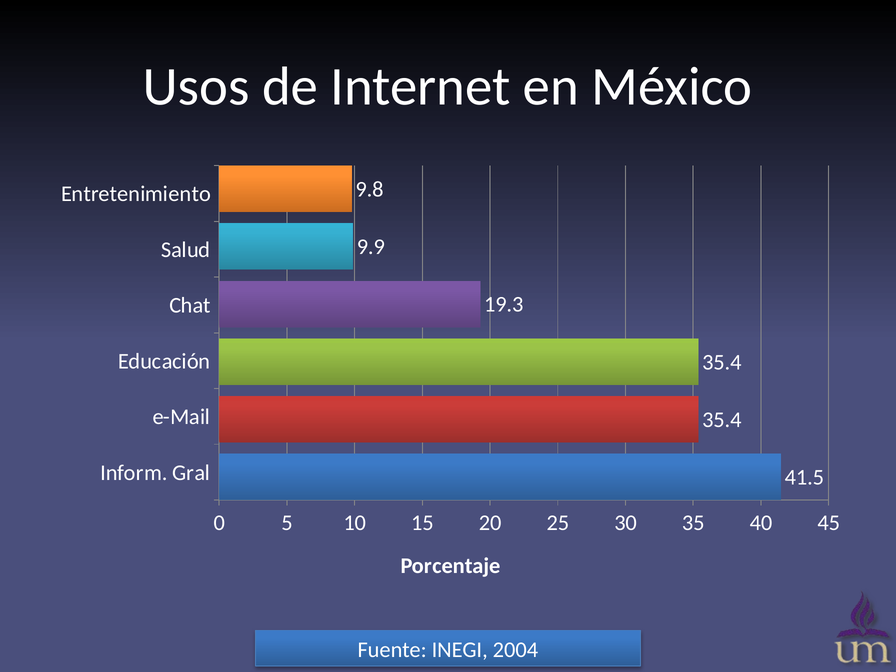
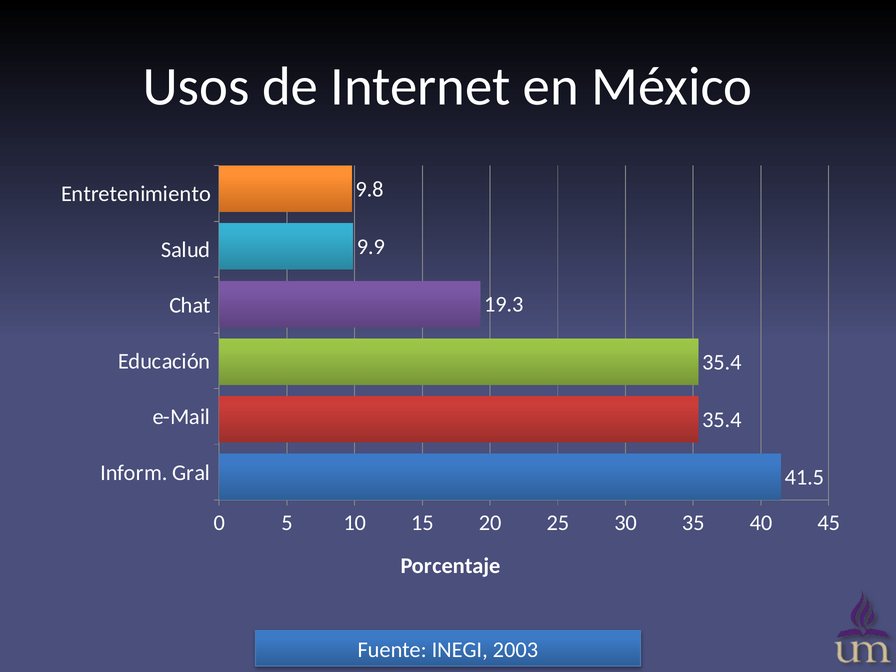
2004: 2004 -> 2003 (515, 650)
